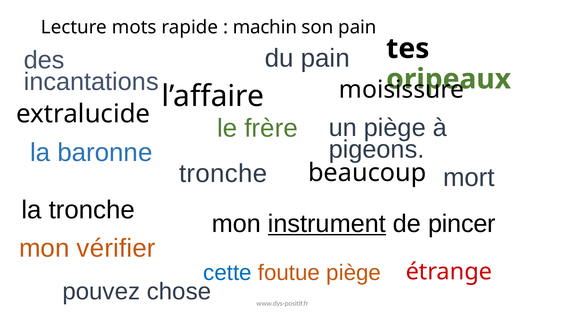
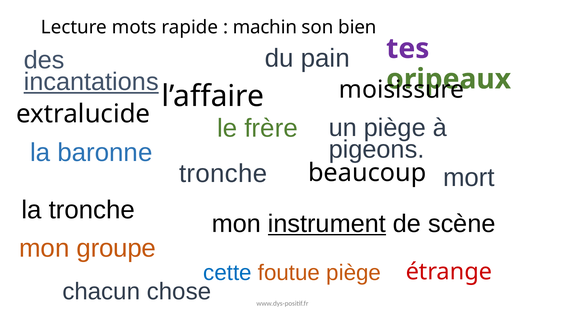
son pain: pain -> bien (357, 27)
tes colour: black -> purple (408, 49)
incantations underline: none -> present (91, 82)
pincer: pincer -> scène (462, 224)
vérifier: vérifier -> groupe (116, 248)
pouvez: pouvez -> chacun (101, 291)
